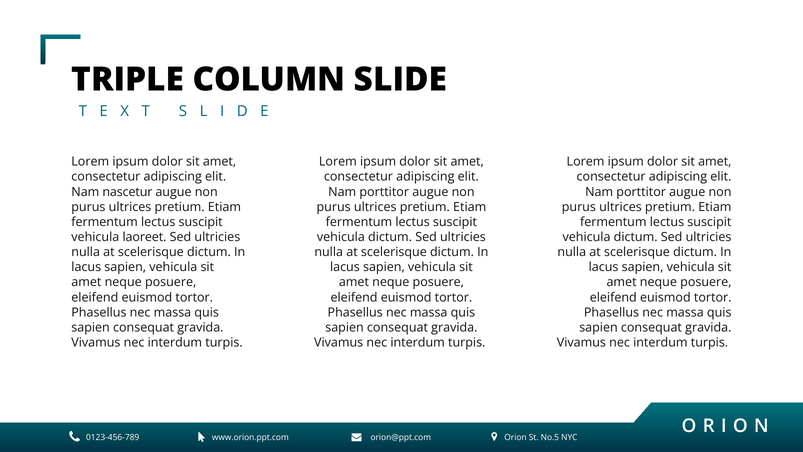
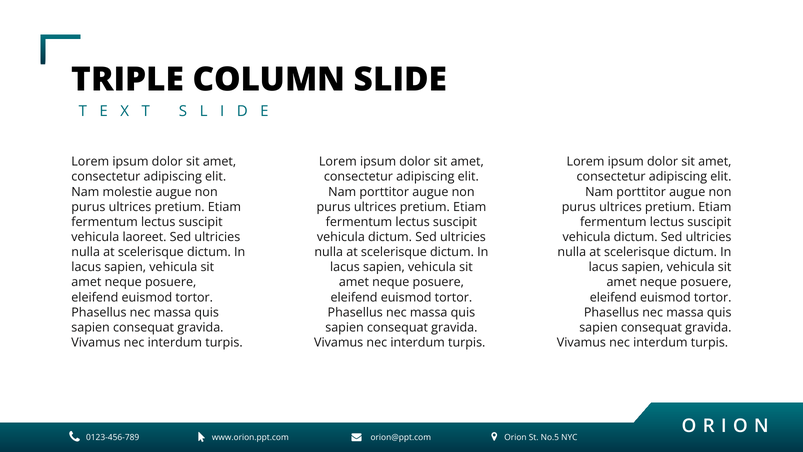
nascetur: nascetur -> molestie (127, 192)
